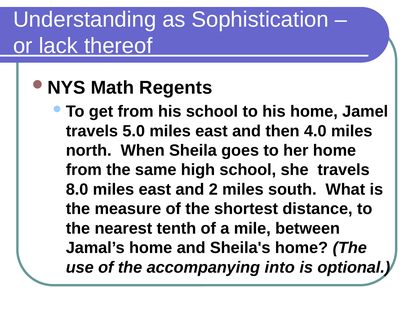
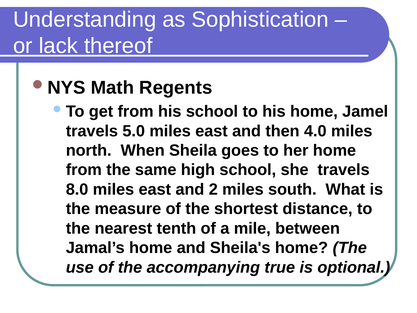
into: into -> true (280, 267)
